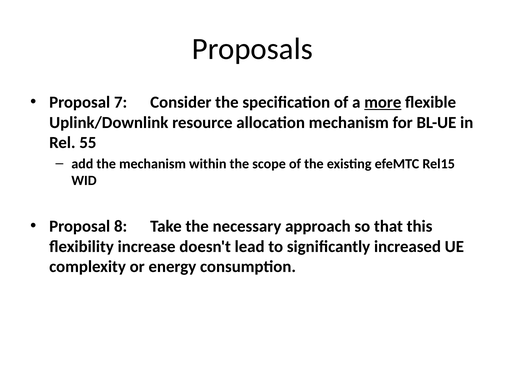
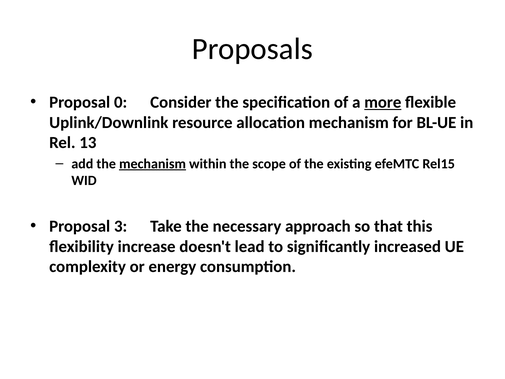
7: 7 -> 0 (121, 102)
55: 55 -> 13 (88, 143)
mechanism underline: none -> present (153, 164)
8: 8 -> 3 (121, 226)
